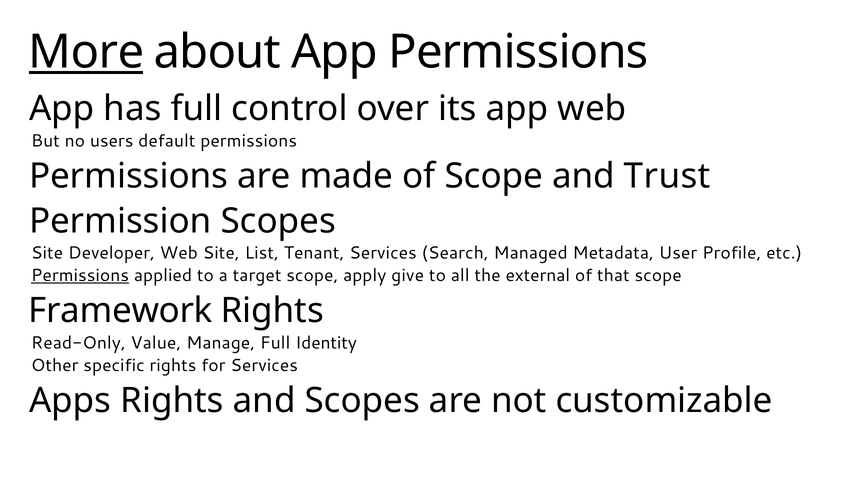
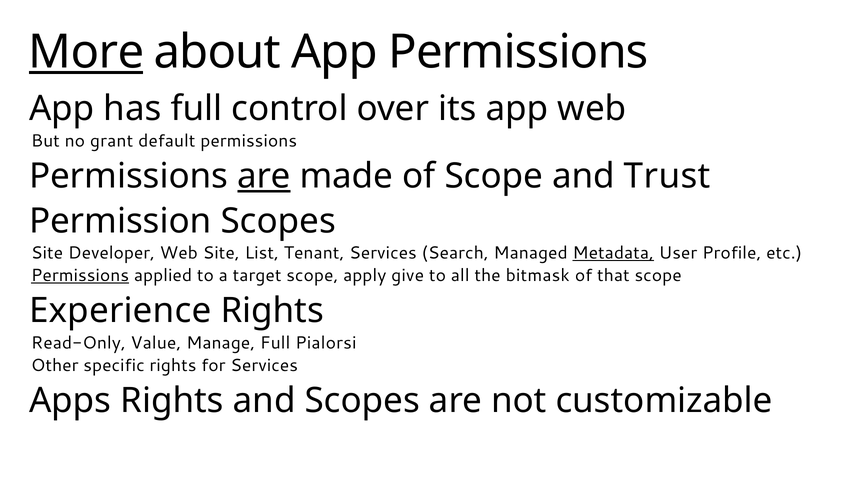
users: users -> grant (112, 141)
are underline: none -> present (264, 176)
Metadata underline: none -> present (613, 253)
external: external -> bitmask (538, 275)
Framework: Framework -> Experience (120, 311)
Identity: Identity -> Pialorsi (326, 343)
